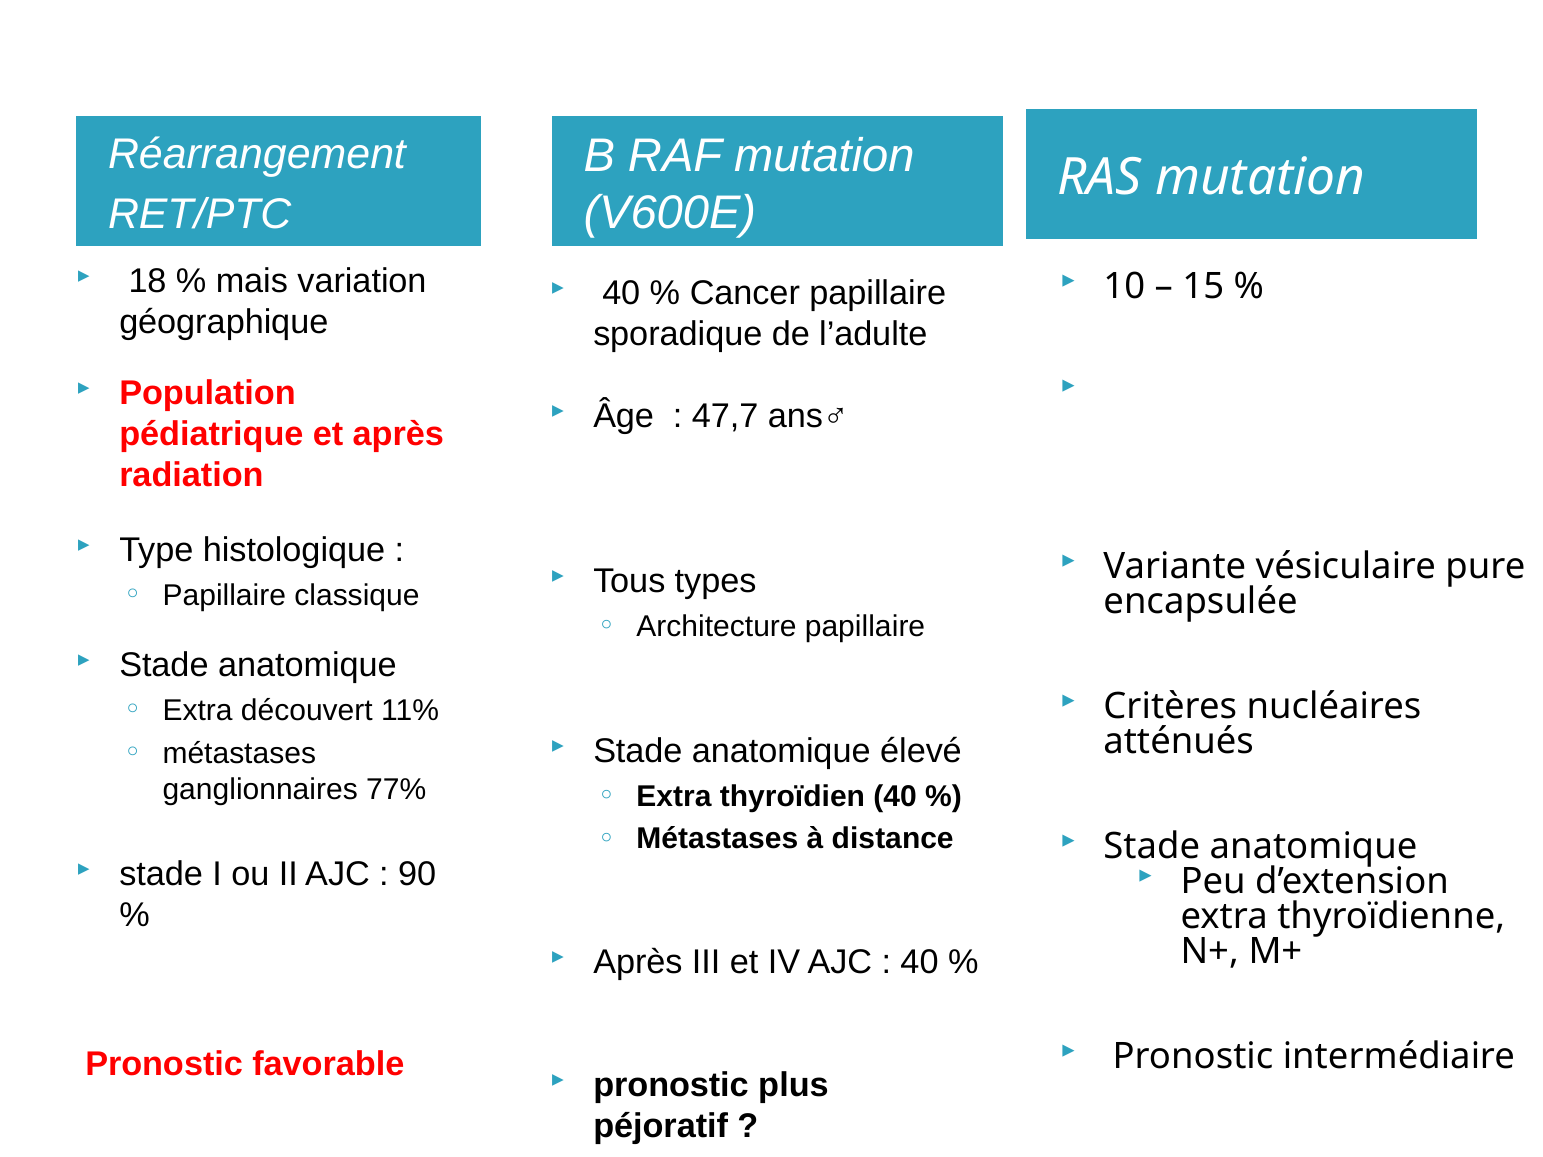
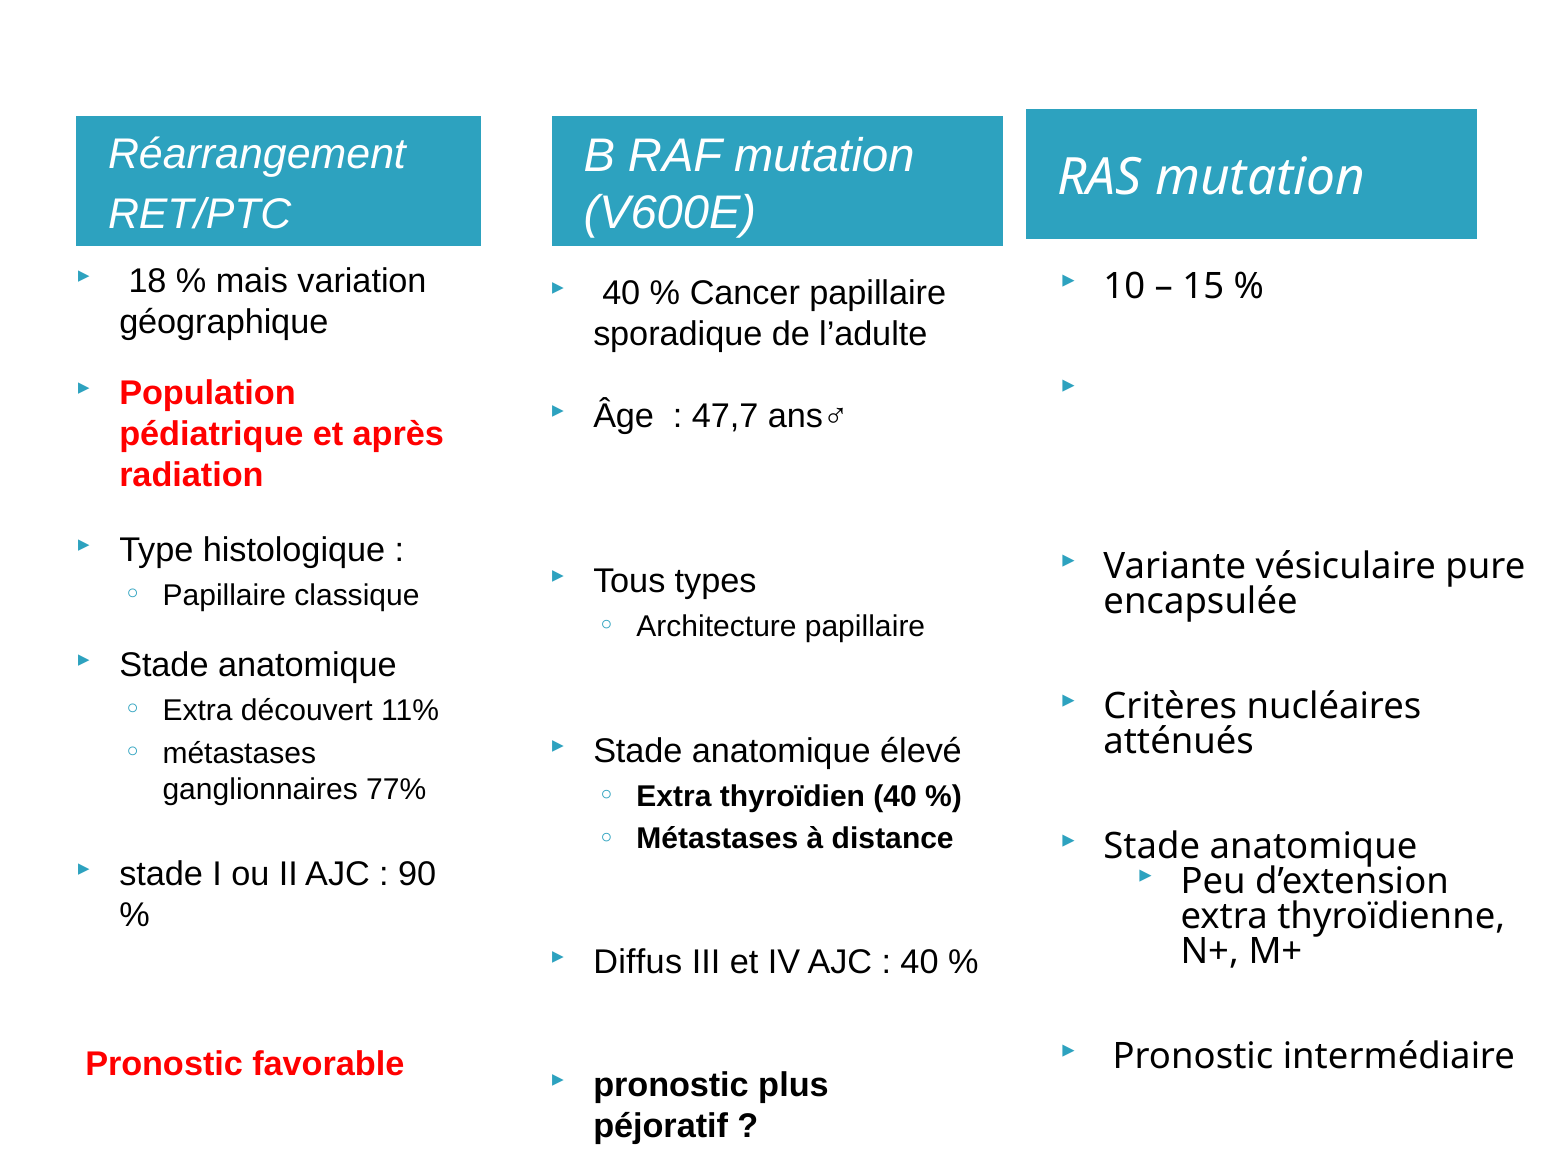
Après: Après -> Diffus (638, 962)
